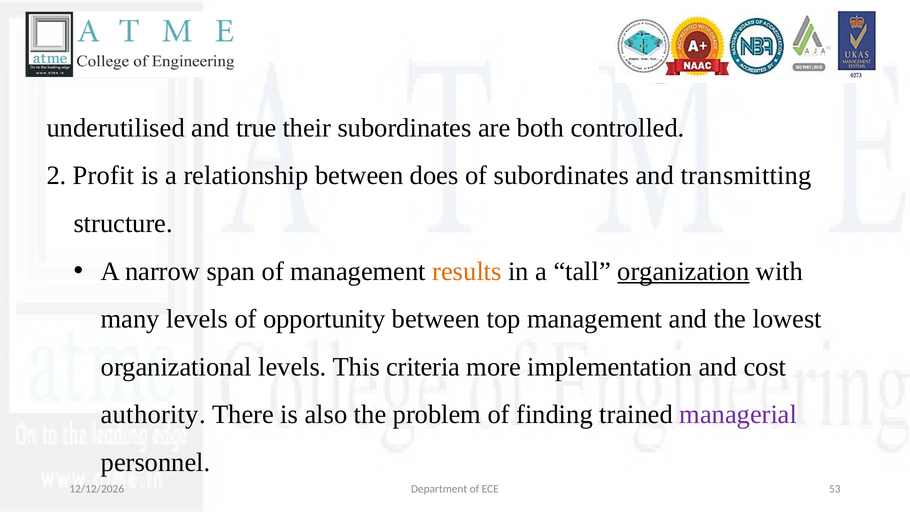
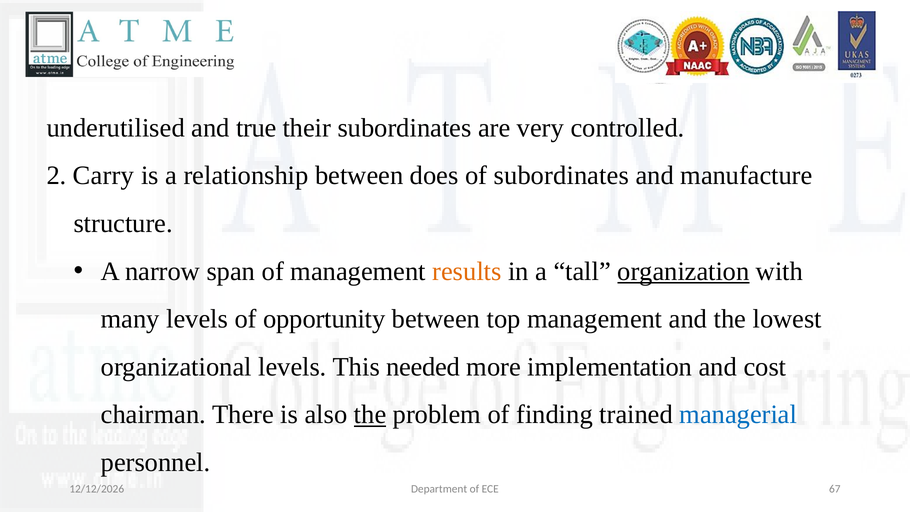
both: both -> very (540, 128)
Profit: Profit -> Carry (103, 176)
transmitting: transmitting -> manufacture (746, 176)
criteria: criteria -> needed (423, 367)
authority: authority -> chairman (153, 415)
the underline: none -> present (370, 415)
managerial colour: purple -> blue (738, 415)
53: 53 -> 67 (835, 489)
